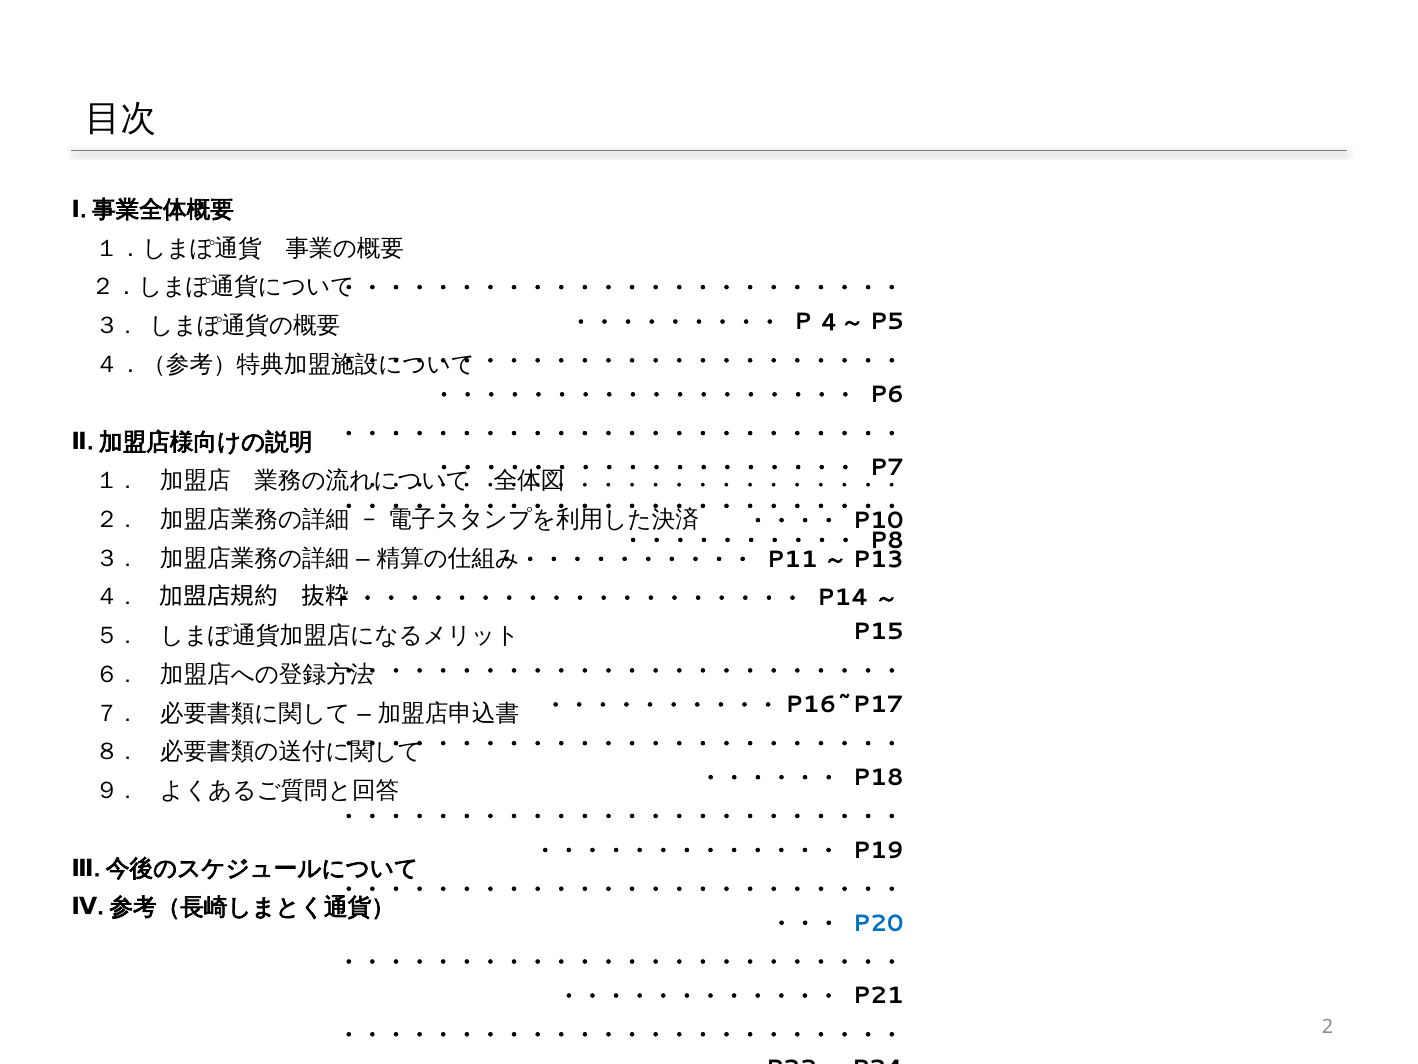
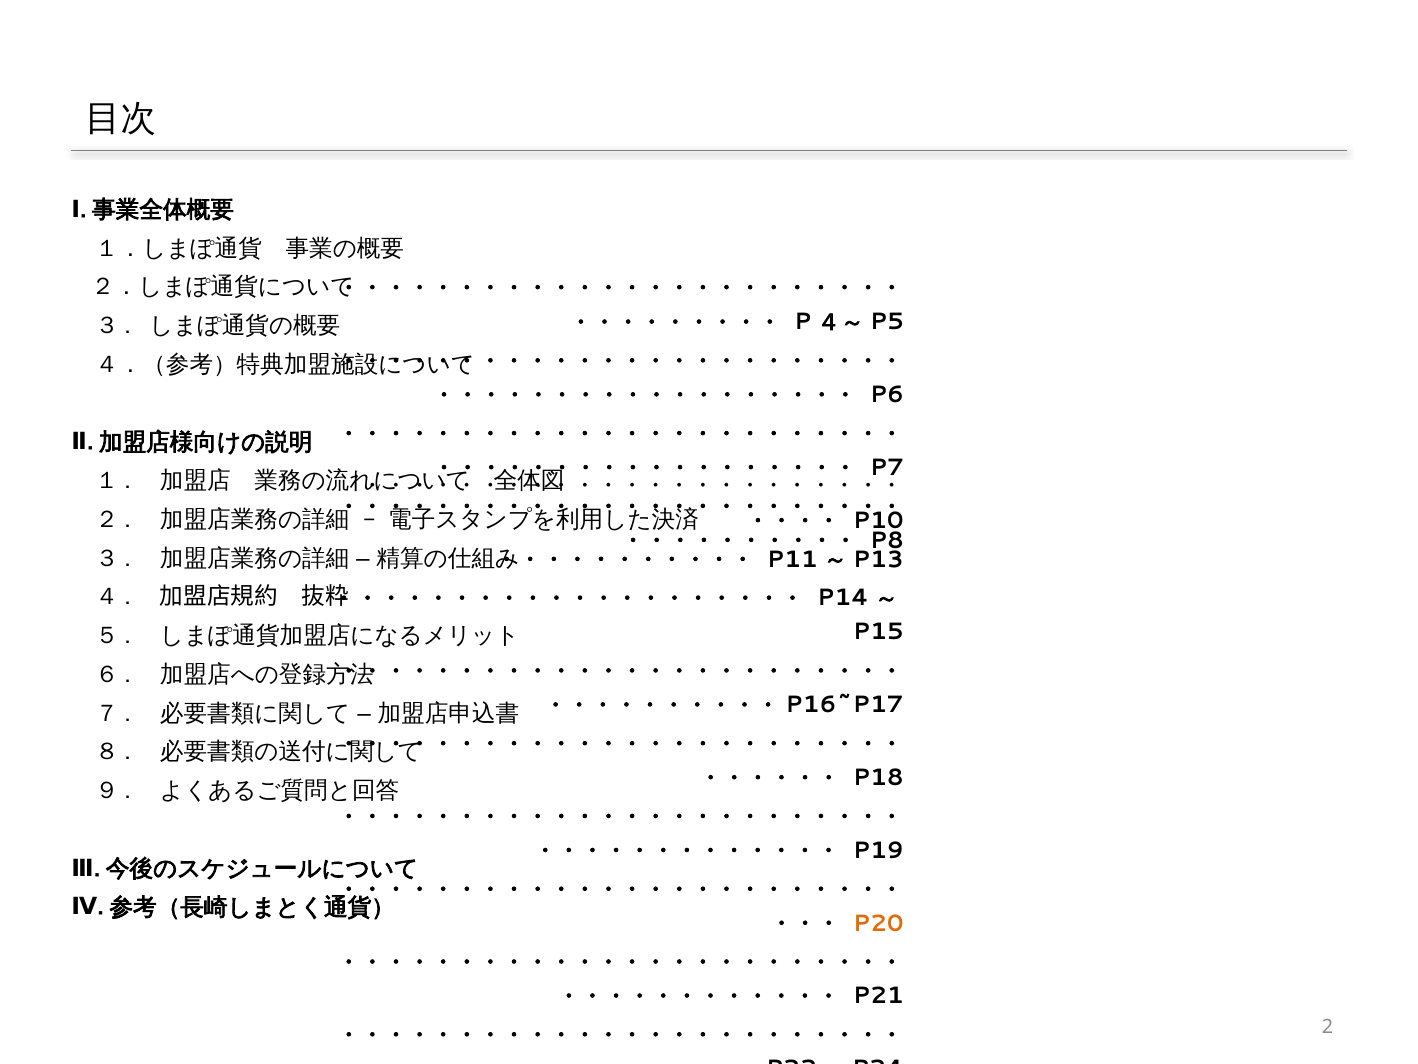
P20 colour: blue -> orange (878, 923)
